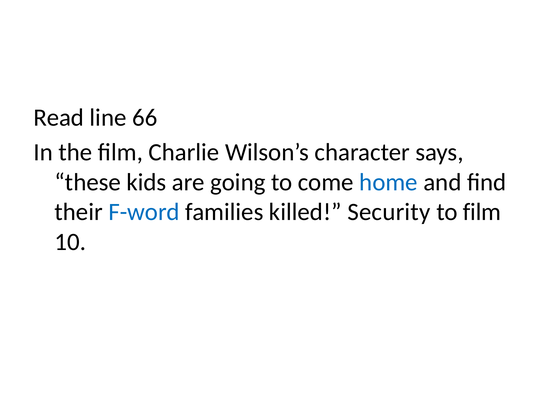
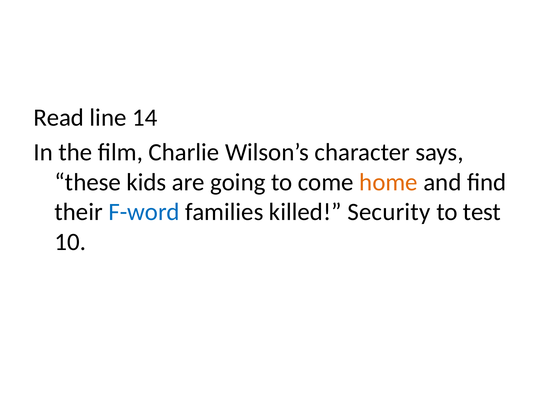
66: 66 -> 14 (145, 117)
home colour: blue -> orange (388, 182)
to film: film -> test (482, 212)
